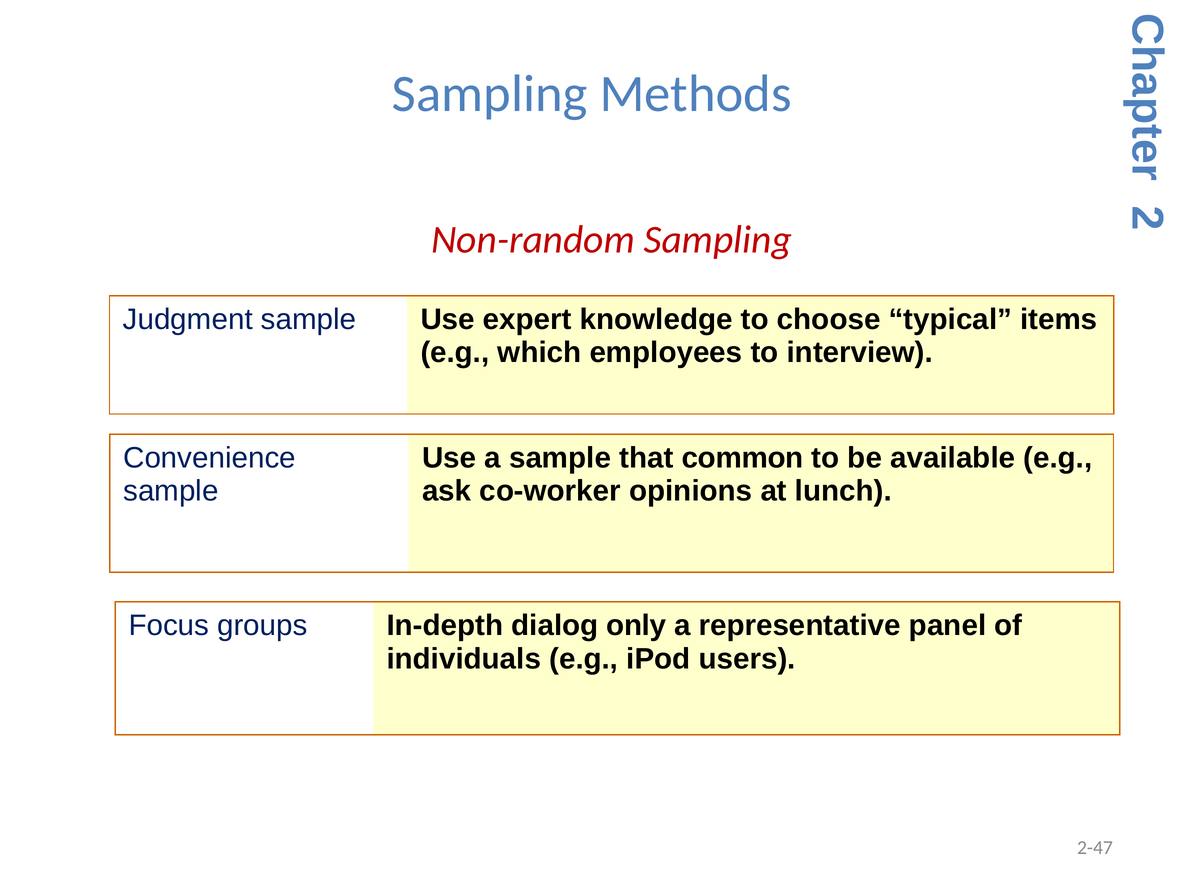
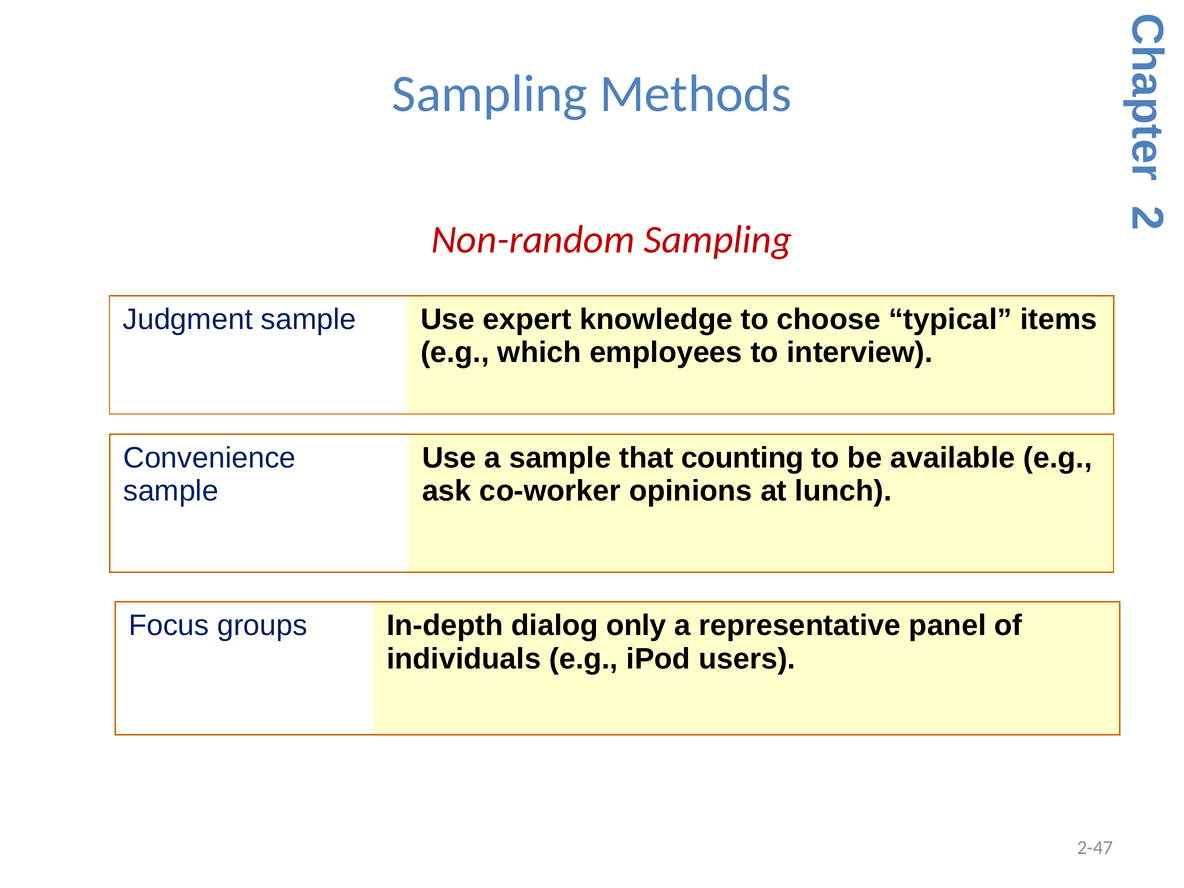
common: common -> counting (743, 458)
